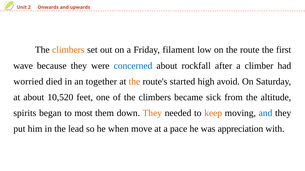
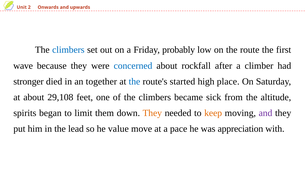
climbers colour: orange -> blue (68, 50)
filament: filament -> probably (179, 50)
worried: worried -> stronger (29, 82)
the colour: orange -> blue (134, 82)
avoid: avoid -> place (228, 82)
10,520: 10,520 -> 29,108 (60, 97)
most: most -> limit (83, 113)
and colour: blue -> purple (265, 113)
when: when -> value (118, 129)
